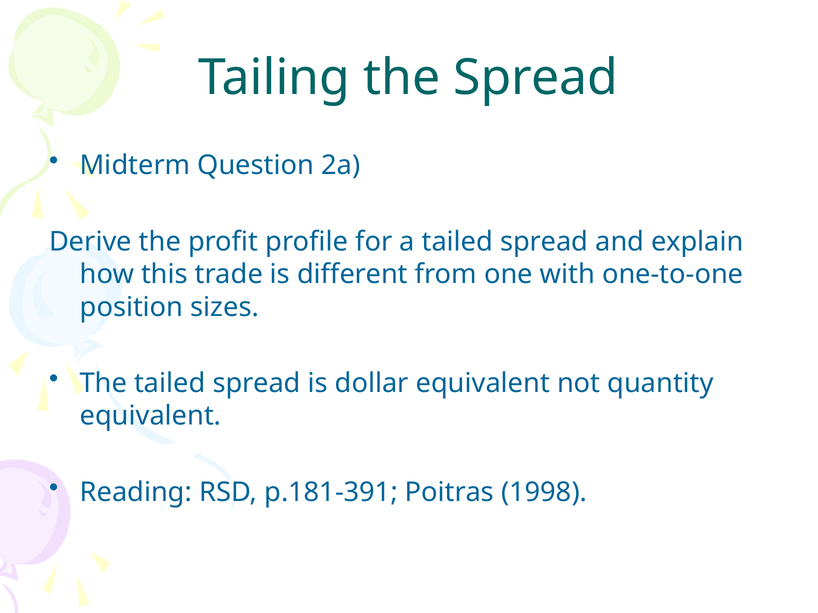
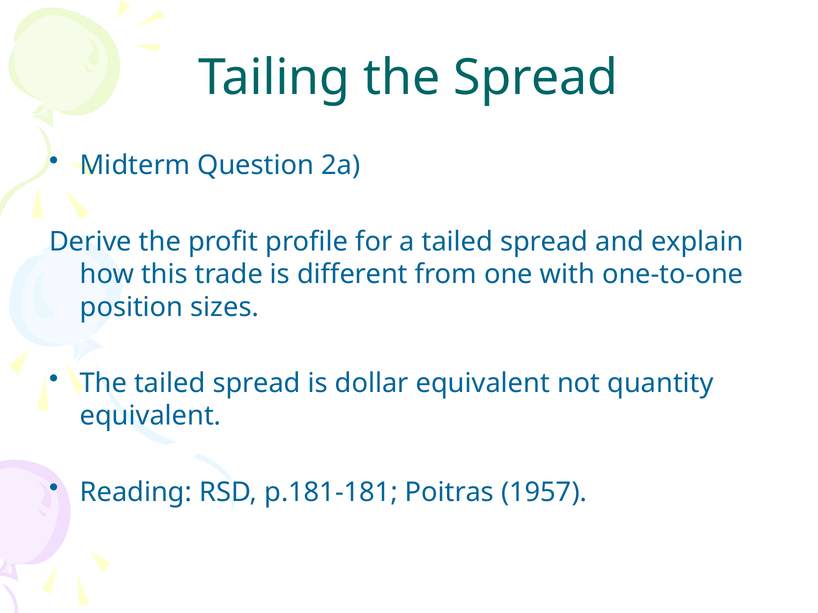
p.181-391: p.181-391 -> p.181-181 (331, 493)
1998: 1998 -> 1957 (544, 493)
